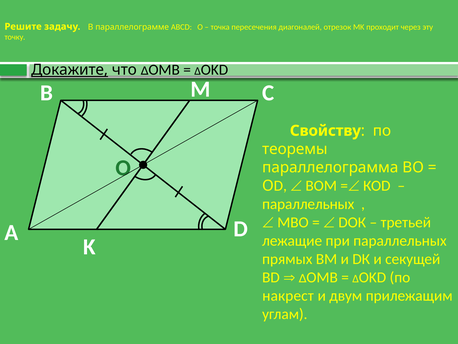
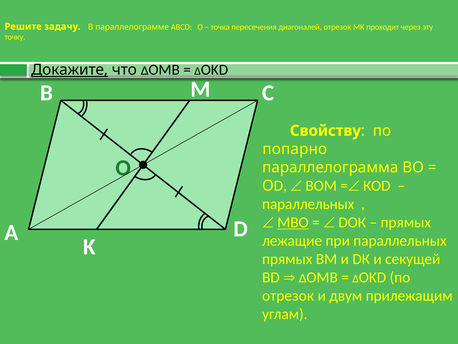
теоремы: теоремы -> попарно (295, 149)
МВО underline: none -> present (293, 222)
третьей: третьей -> прямых (406, 222)
накрест: накрест -> отрезок (288, 295)
